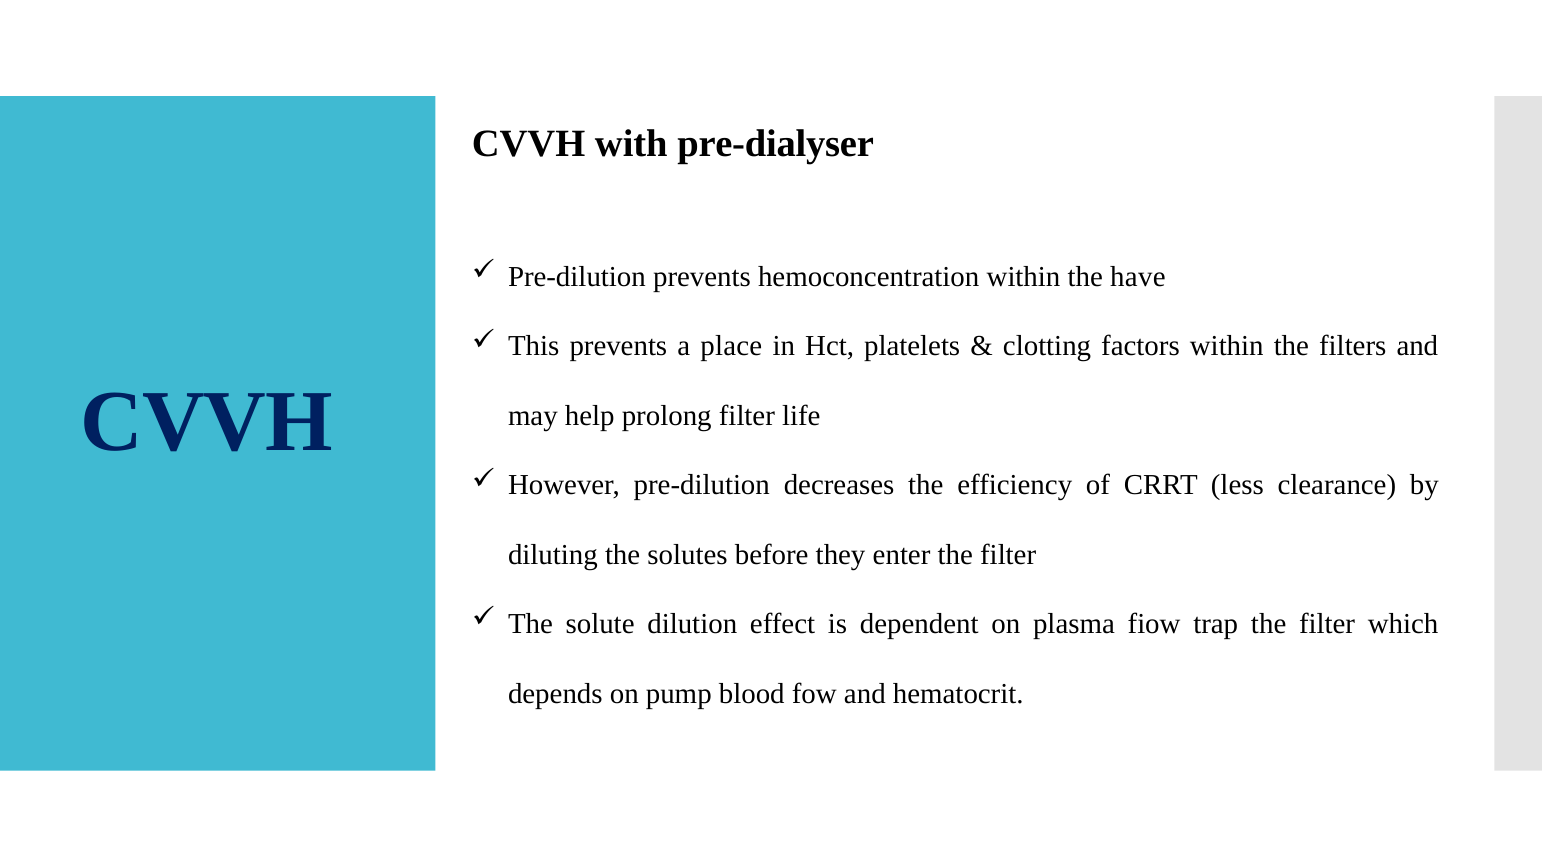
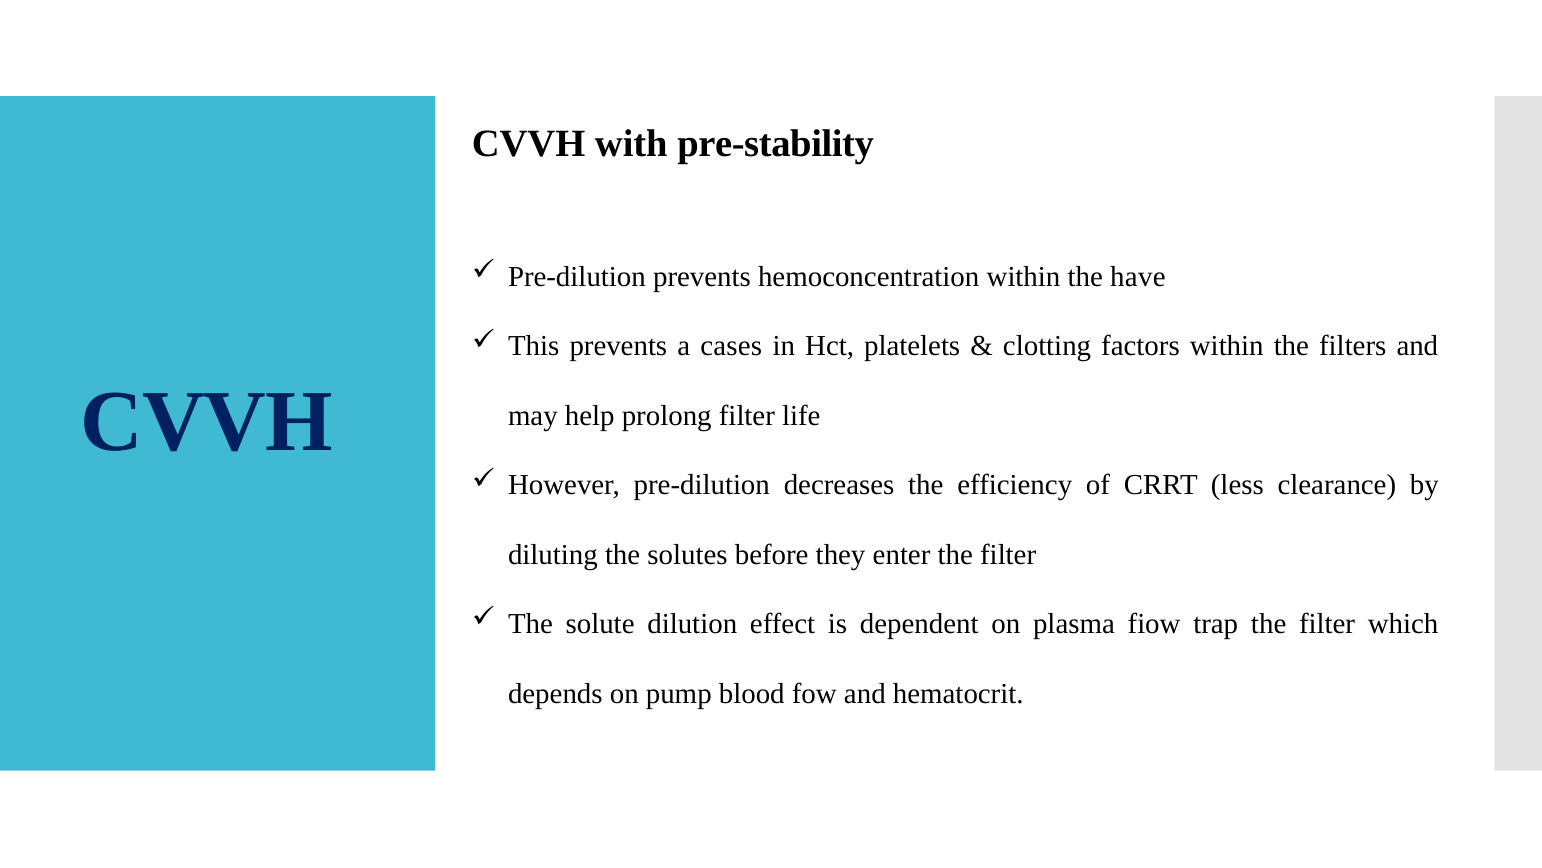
pre-dialyser: pre-dialyser -> pre-stability (776, 143)
place: place -> cases (731, 346)
